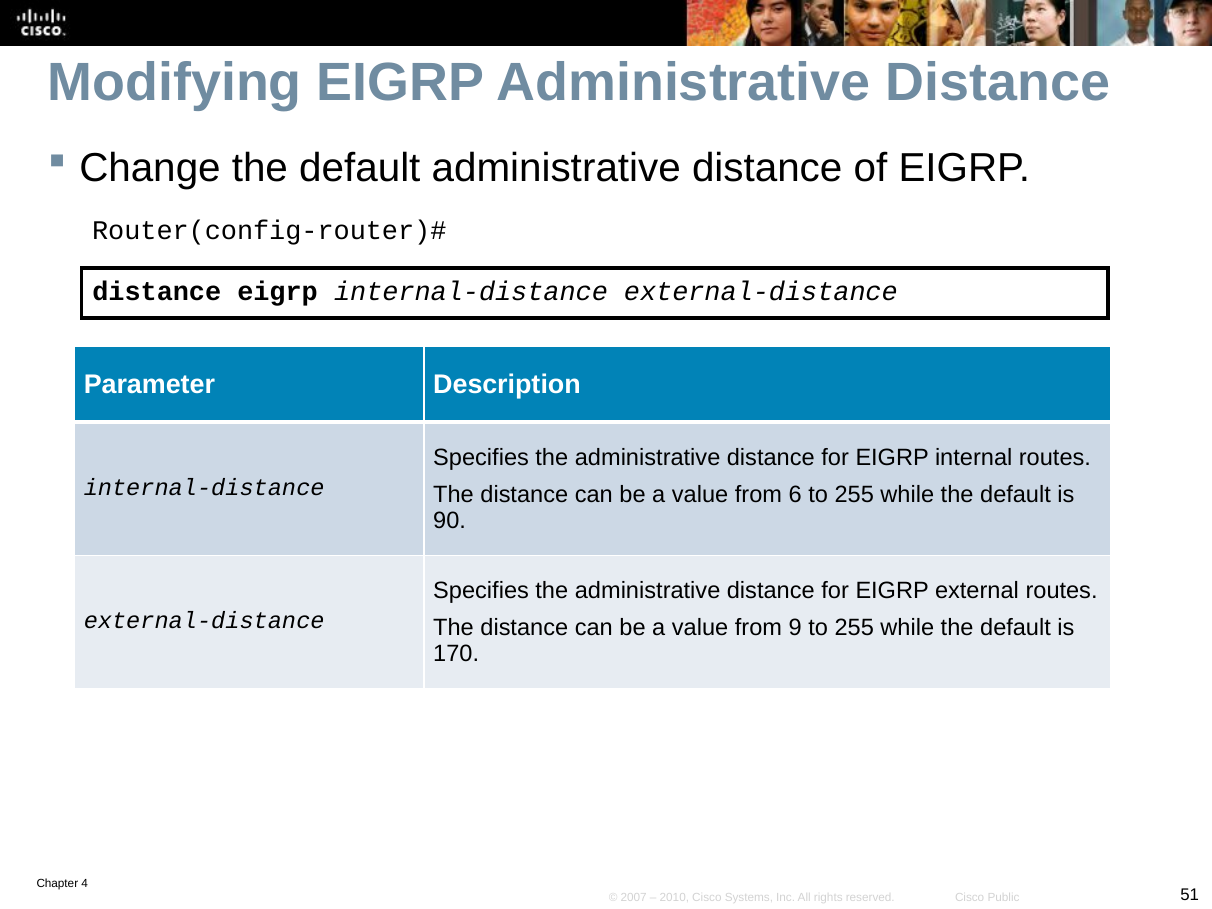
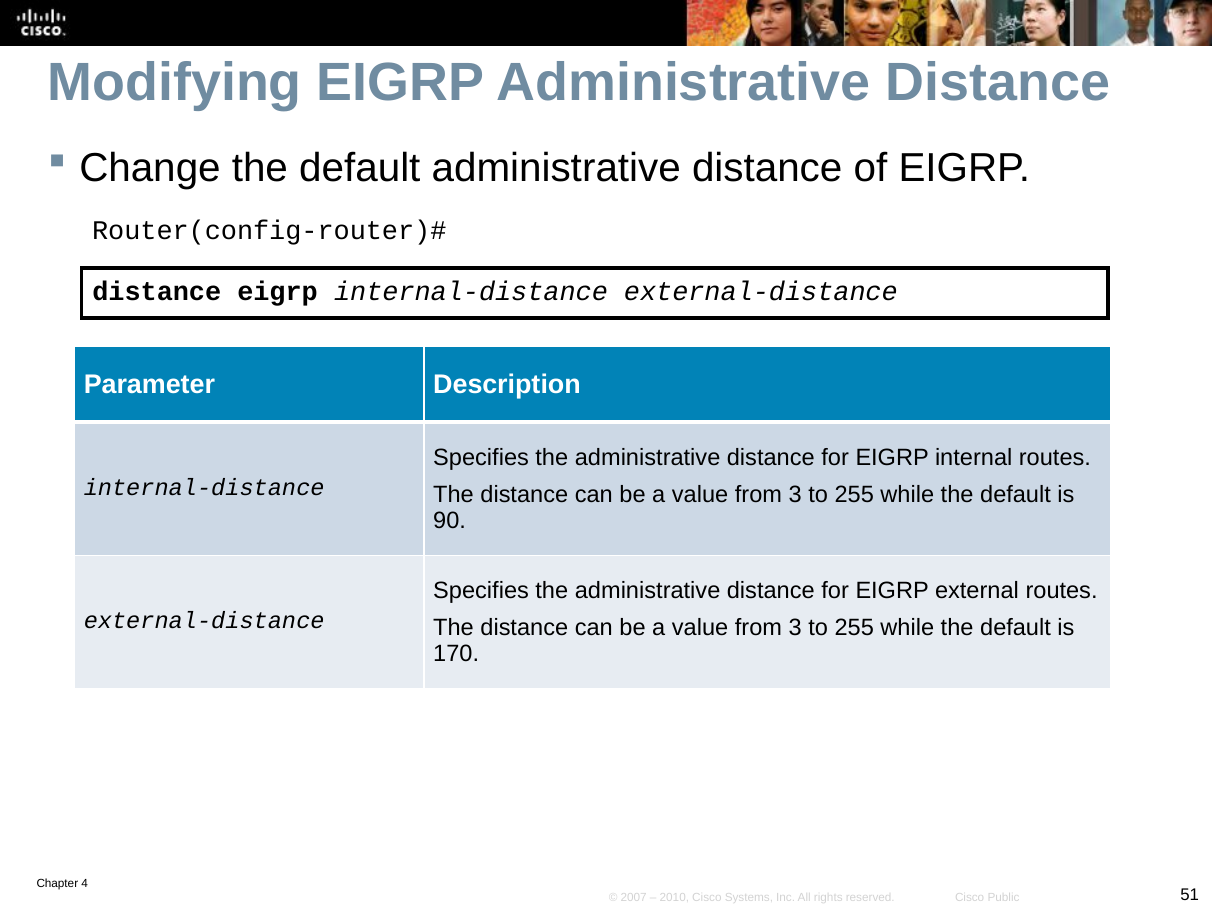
6: 6 -> 3 (795, 494)
9: 9 -> 3 (795, 628)
